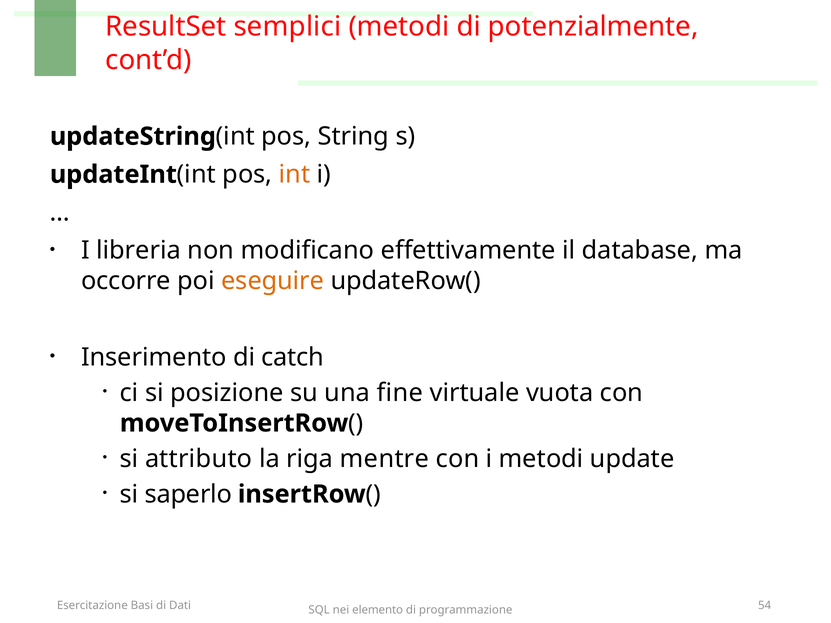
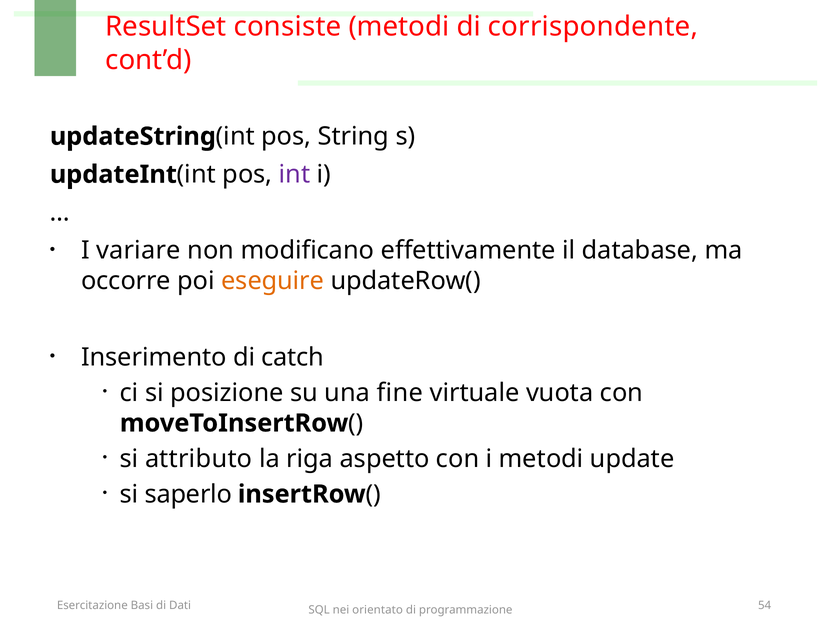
semplici: semplici -> consiste (287, 27)
potenzialmente: potenzialmente -> corrispondente (593, 27)
int colour: orange -> purple (295, 175)
libreria: libreria -> variare (138, 251)
mentre: mentre -> aspetto (385, 459)
elemento: elemento -> orientato (378, 610)
